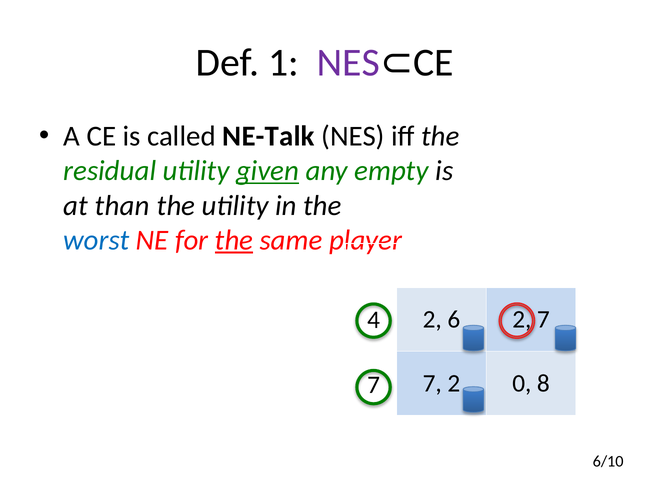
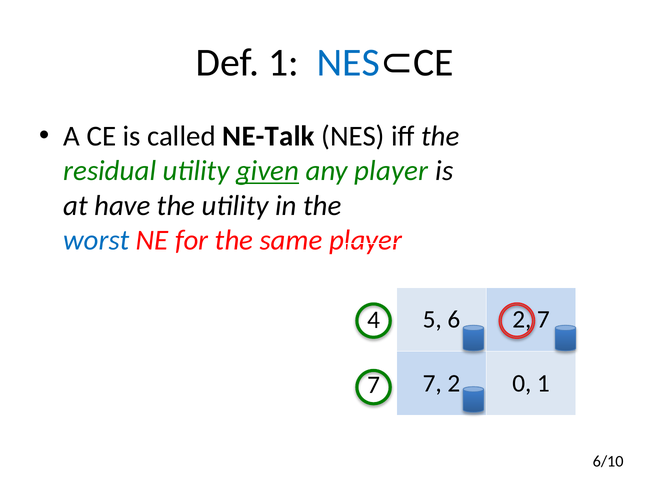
NES colour: purple -> blue (348, 63)
any empty: empty -> player (391, 171)
than: than -> have (122, 206)
the underline: present -> none (234, 240)
2: 2 -> 5 (432, 320)
0 8: 8 -> 1 (543, 384)
